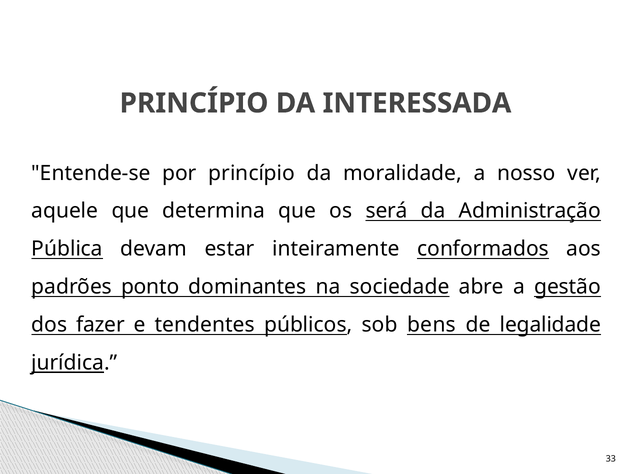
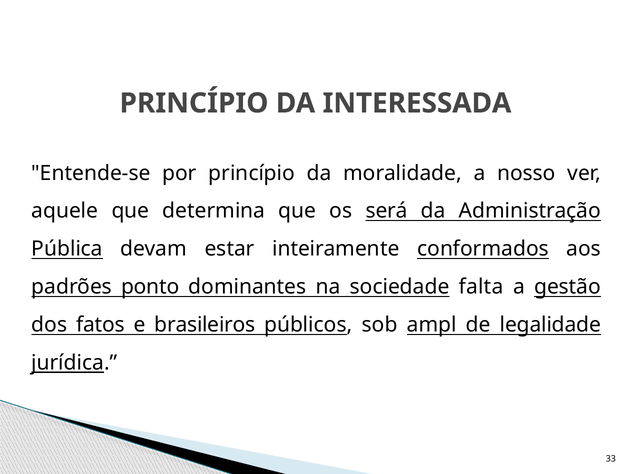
abre: abre -> falta (481, 286)
fazer: fazer -> fatos (100, 324)
tendentes: tendentes -> brasileiros (205, 324)
bens: bens -> ampl (432, 324)
